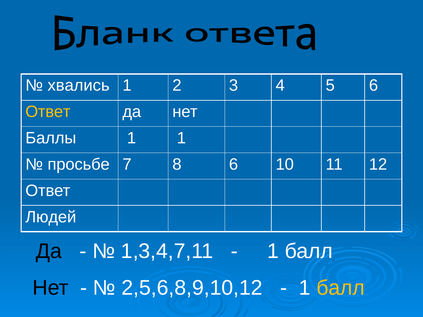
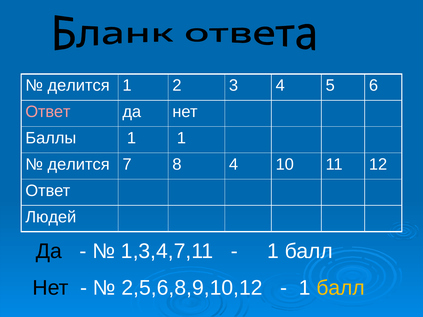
хвались: хвались -> делится (79, 86)
Ответ colour: yellow -> pink (48, 112)
просьбе: просьбе -> делится (79, 165)
8 6: 6 -> 4 (234, 165)
